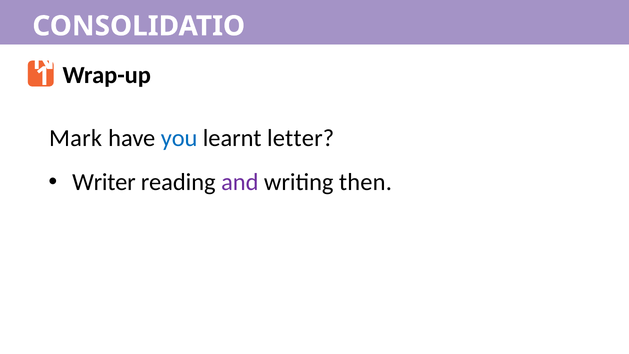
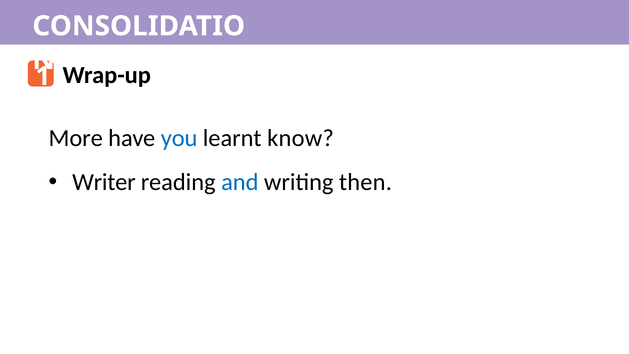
Mark: Mark -> More (76, 138)
letter: letter -> know (301, 138)
and colour: purple -> blue (240, 182)
